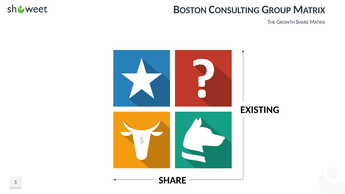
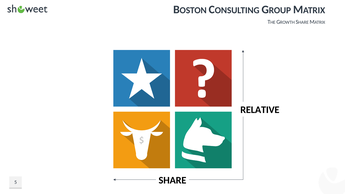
EXISTING: EXISTING -> RELATIVE (260, 110)
